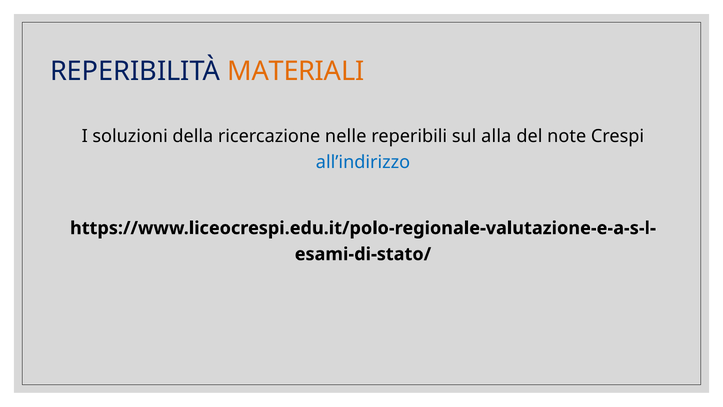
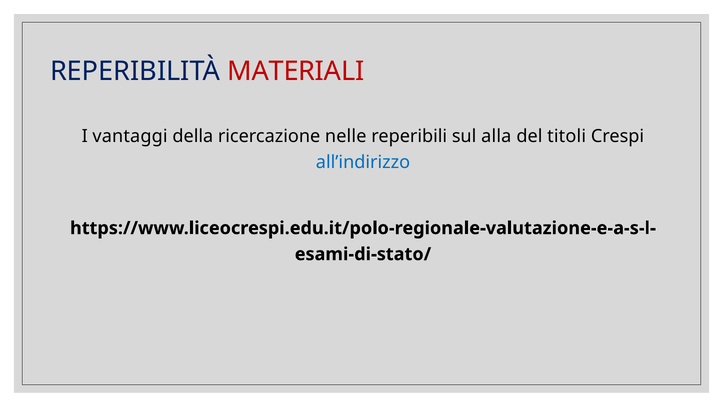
MATERIALI colour: orange -> red (296, 71)
soluzioni: soluzioni -> vantaggi (130, 136)
note: note -> titoli (567, 136)
